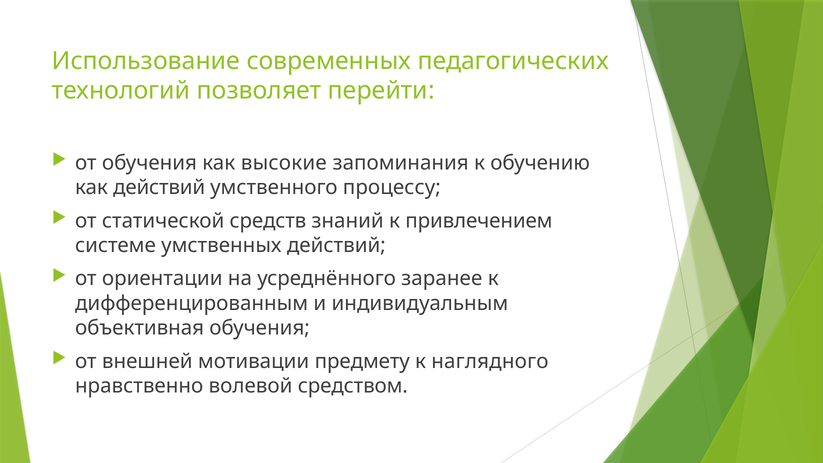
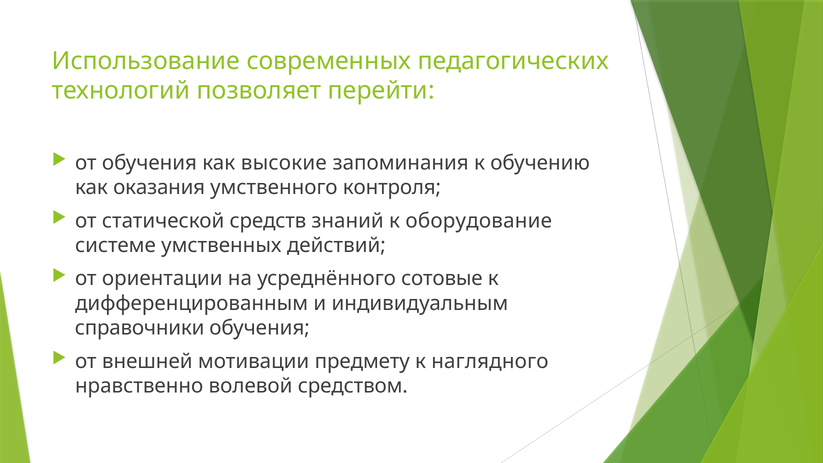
как действий: действий -> оказания (159, 187)
процессу: процессу -> контроля (392, 187)
привлечением: привлечением -> оборудование (479, 221)
заранее: заранее -> сотовые (442, 279)
объективная: объективная -> справочники (140, 328)
